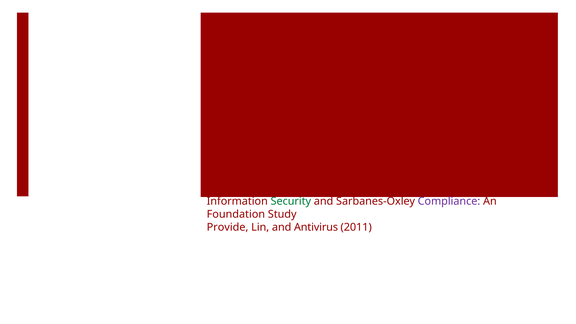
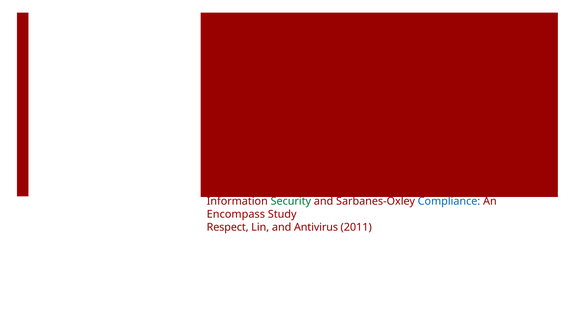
Compliance colour: purple -> blue (449, 201)
Foundation: Foundation -> Encompass (236, 214)
Provide: Provide -> Respect (228, 227)
